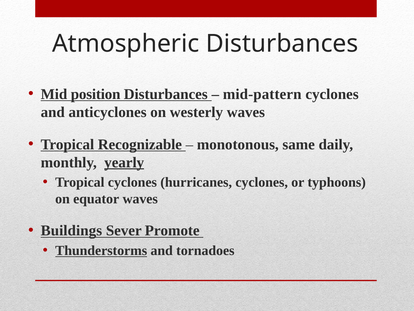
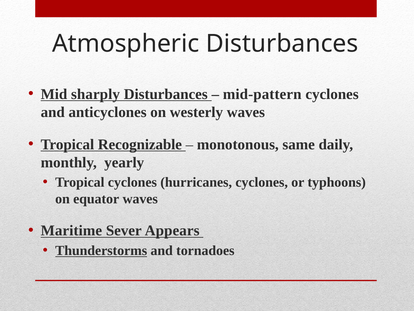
position: position -> sharply (95, 94)
yearly underline: present -> none (124, 162)
Buildings: Buildings -> Maritime (71, 230)
Promote: Promote -> Appears (172, 230)
